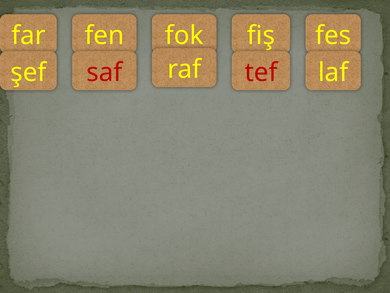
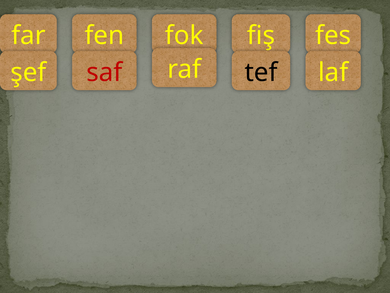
tef colour: red -> black (261, 72)
